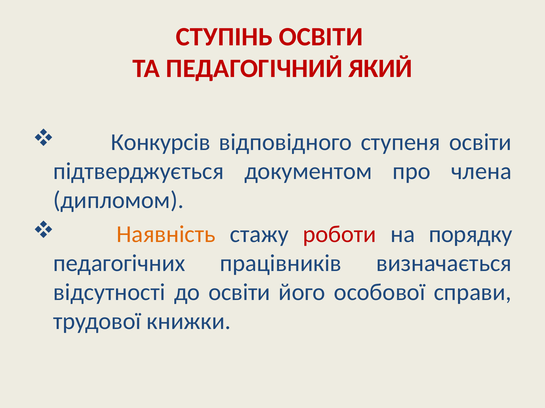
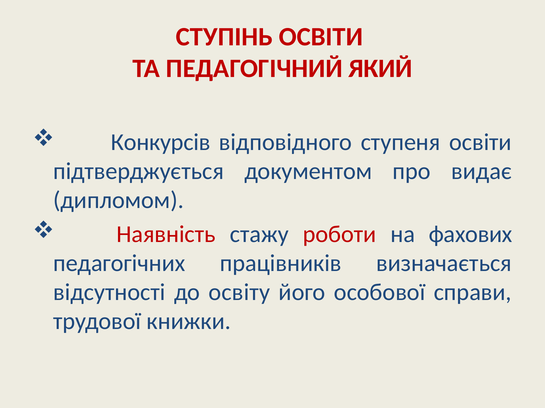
члена: члена -> видає (482, 172)
Наявність colour: orange -> red (166, 235)
порядку: порядку -> фахових (471, 235)
до освіти: освіти -> освіту (239, 293)
